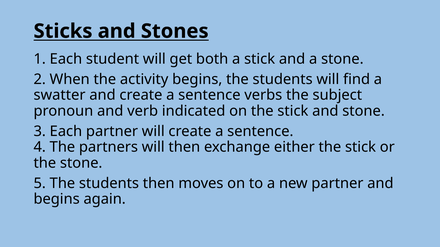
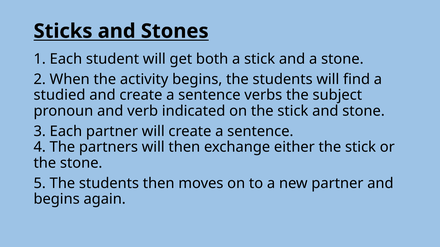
swatter: swatter -> studied (60, 95)
